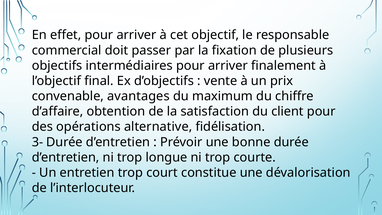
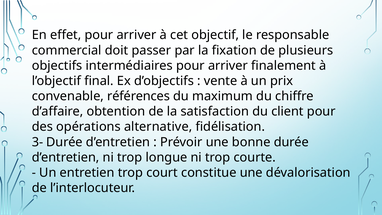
avantages: avantages -> références (139, 96)
